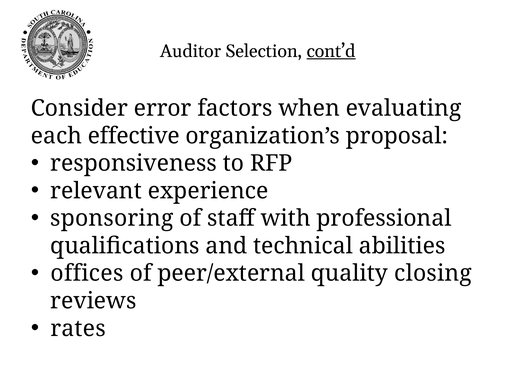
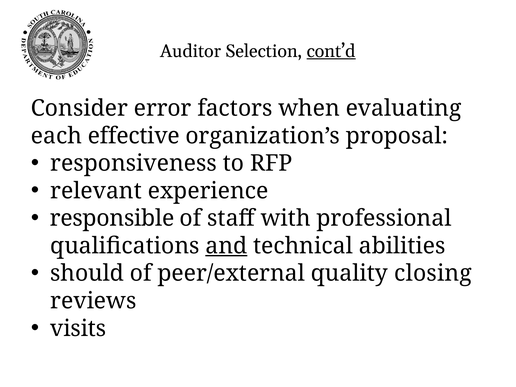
sponsoring: sponsoring -> responsible (112, 218)
and underline: none -> present (226, 246)
offices: offices -> should (87, 273)
rates: rates -> visits (78, 328)
